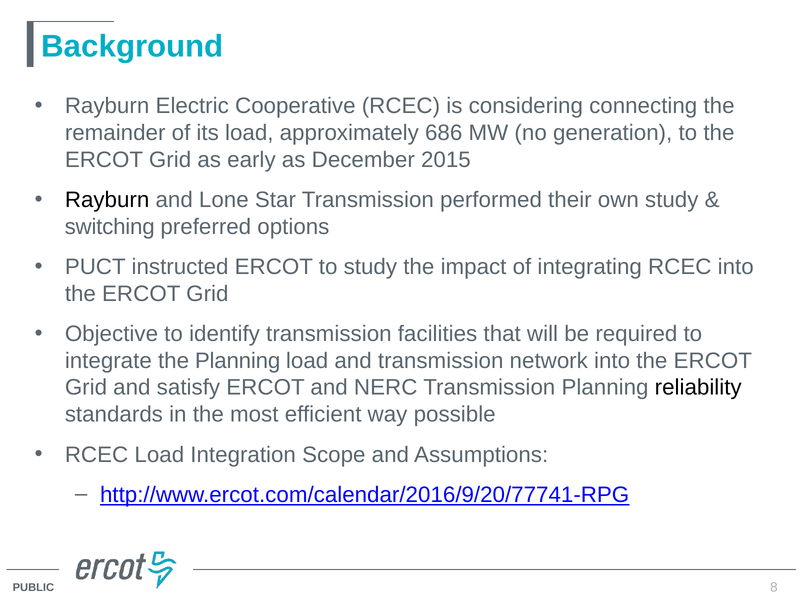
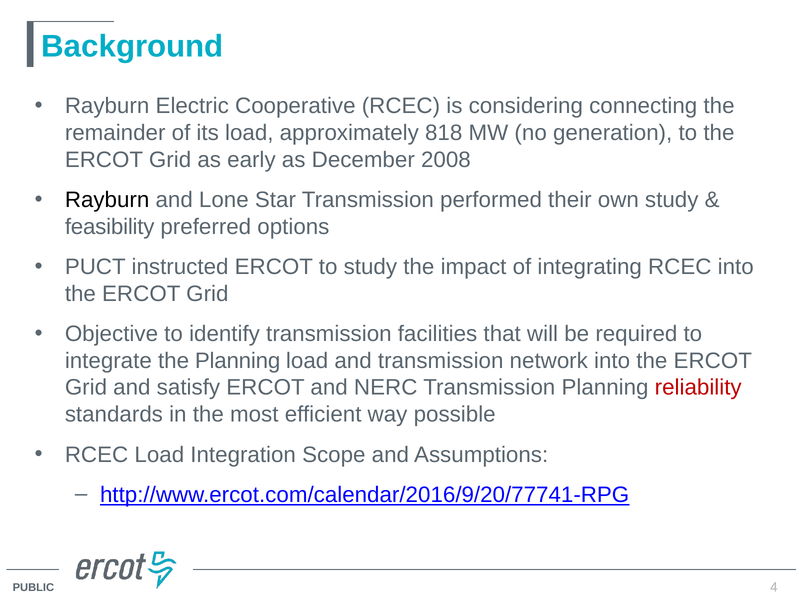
686: 686 -> 818 (444, 133)
2015: 2015 -> 2008 (446, 160)
switching: switching -> feasibility (110, 227)
reliability colour: black -> red (698, 388)
8: 8 -> 4 (774, 588)
